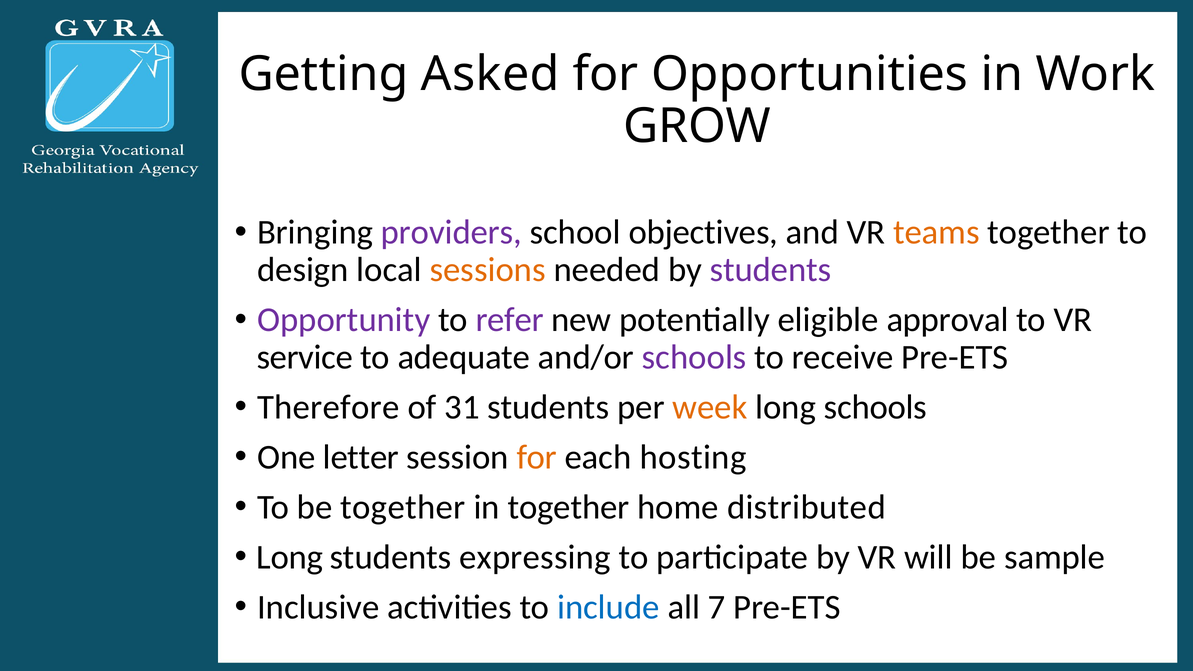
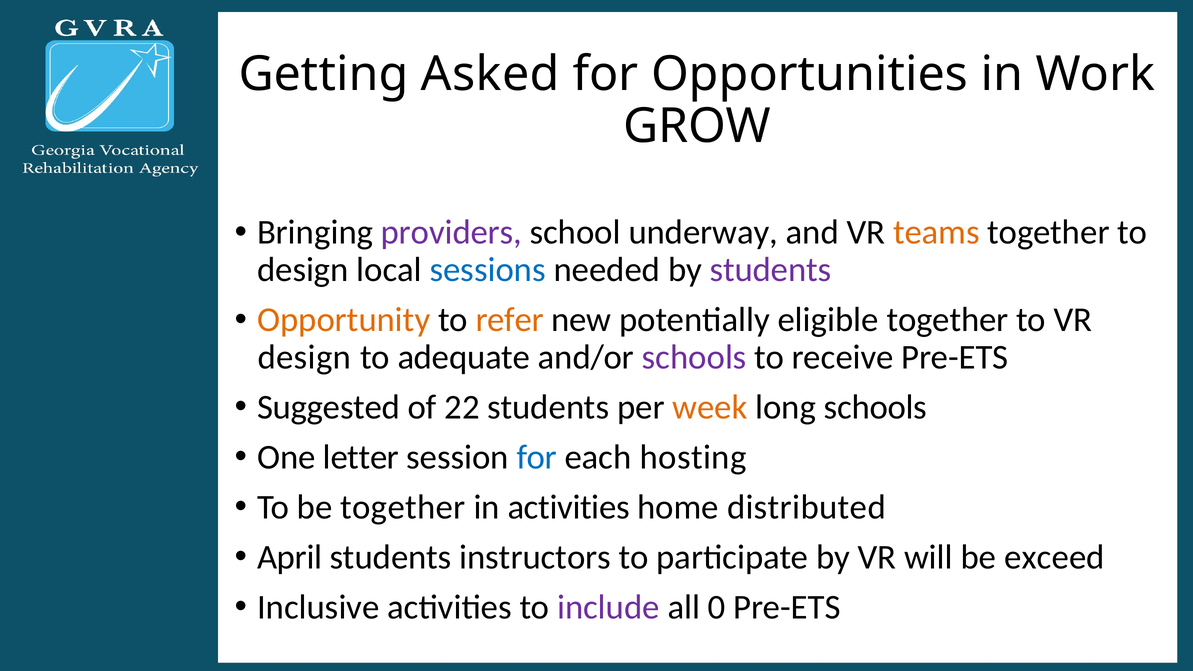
objectives: objectives -> underway (703, 232)
sessions colour: orange -> blue (488, 270)
Opportunity colour: purple -> orange (344, 320)
refer colour: purple -> orange (510, 320)
eligible approval: approval -> together (947, 320)
service: service -> design (304, 357)
Therefore: Therefore -> Suggested (329, 407)
31: 31 -> 22 (462, 407)
for colour: orange -> blue (537, 457)
in together: together -> activities (569, 507)
Long: Long -> April (290, 557)
expressing: expressing -> instructors (535, 557)
sample: sample -> exceed (1054, 557)
include colour: blue -> purple (608, 607)
7: 7 -> 0 (717, 607)
